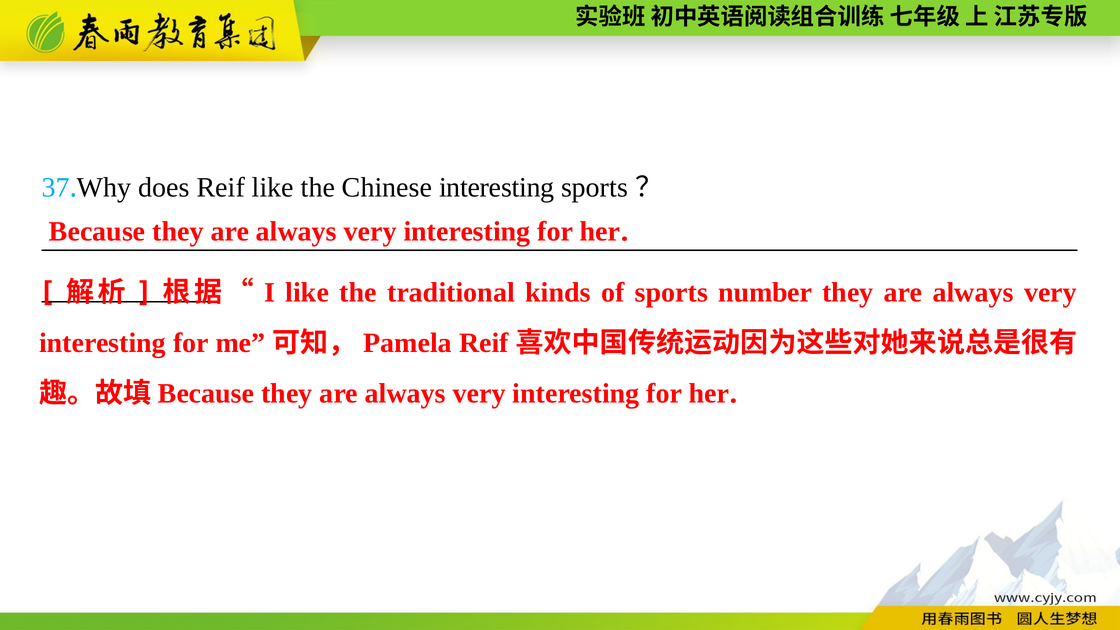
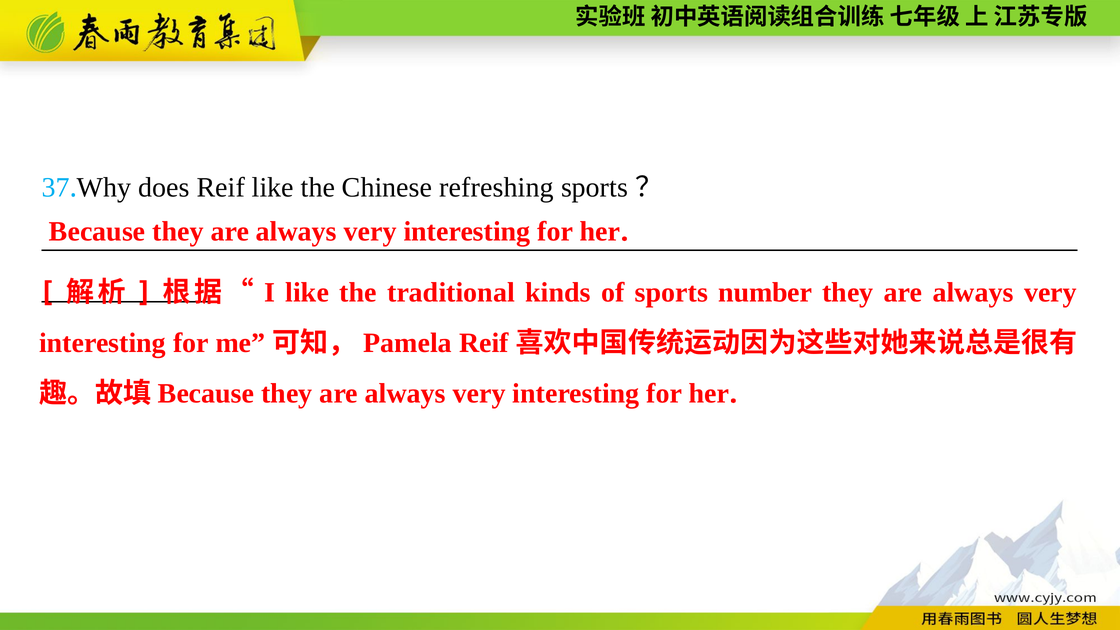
Chinese interesting: interesting -> refreshing (496, 188)
